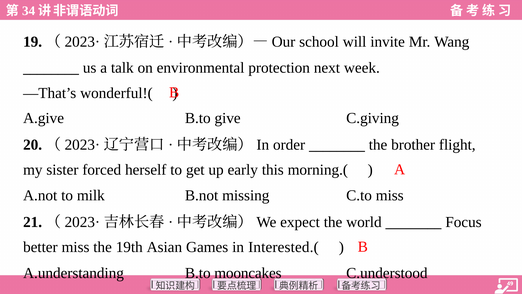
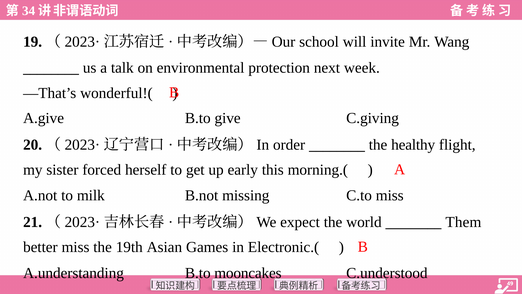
brother: brother -> healthy (413, 145)
Focus: Focus -> Them (463, 222)
Interested.(: Interested.( -> Electronic.( (284, 247)
